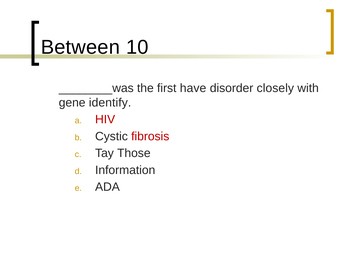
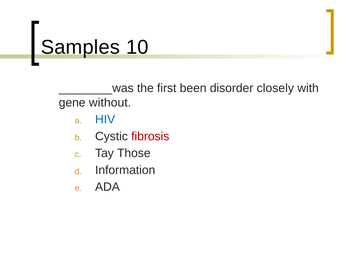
Between: Between -> Samples (80, 47)
have: have -> been (193, 88)
identify: identify -> without (110, 103)
HIV colour: red -> blue (105, 119)
